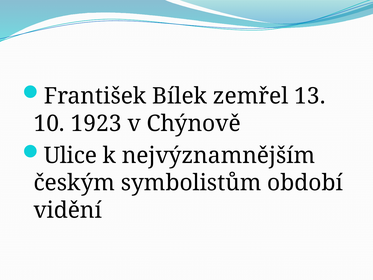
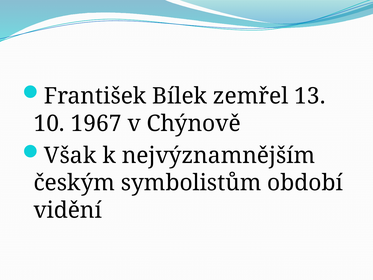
1923: 1923 -> 1967 (96, 123)
Ulice: Ulice -> Však (70, 155)
